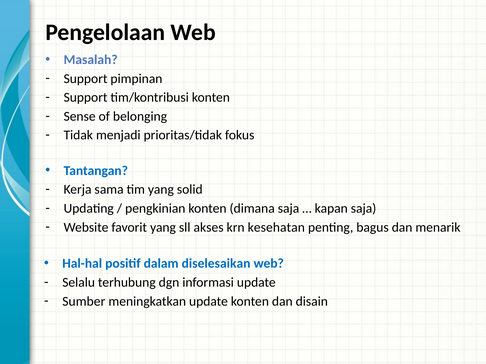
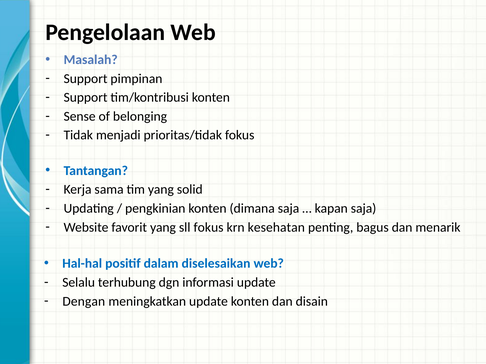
sll akses: akses -> fokus (209, 228)
Sumber: Sumber -> Dengan (84, 302)
